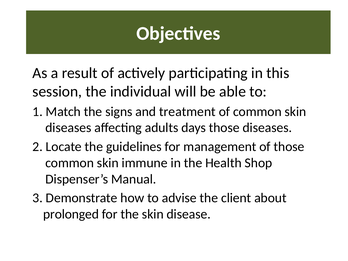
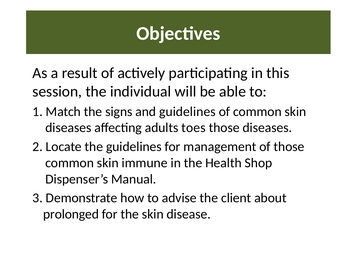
and treatment: treatment -> guidelines (187, 112)
days: days -> toes (194, 128)
